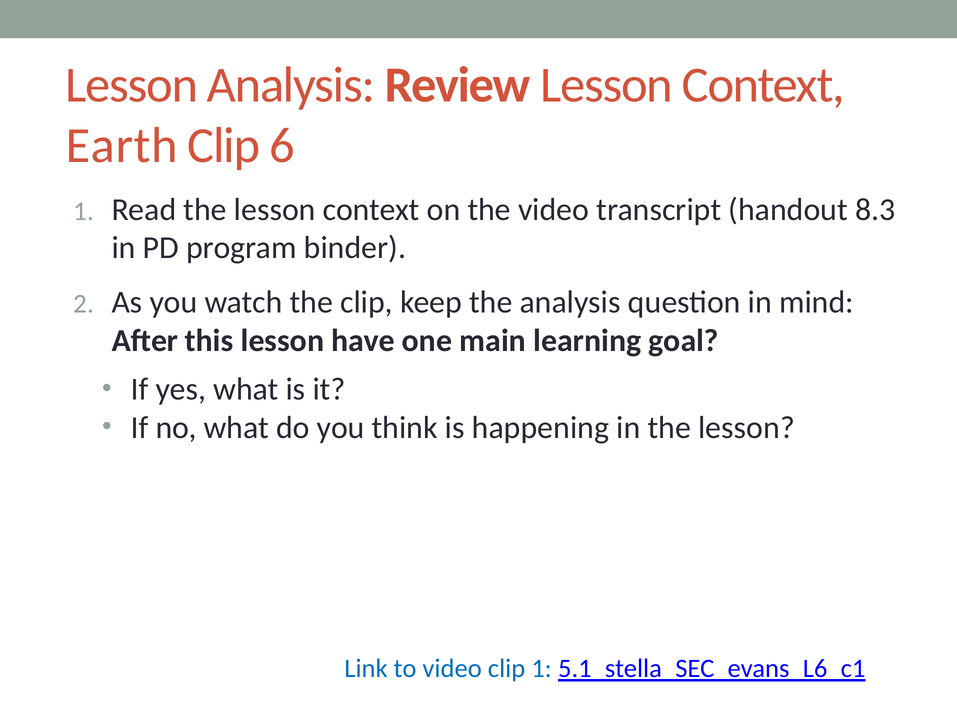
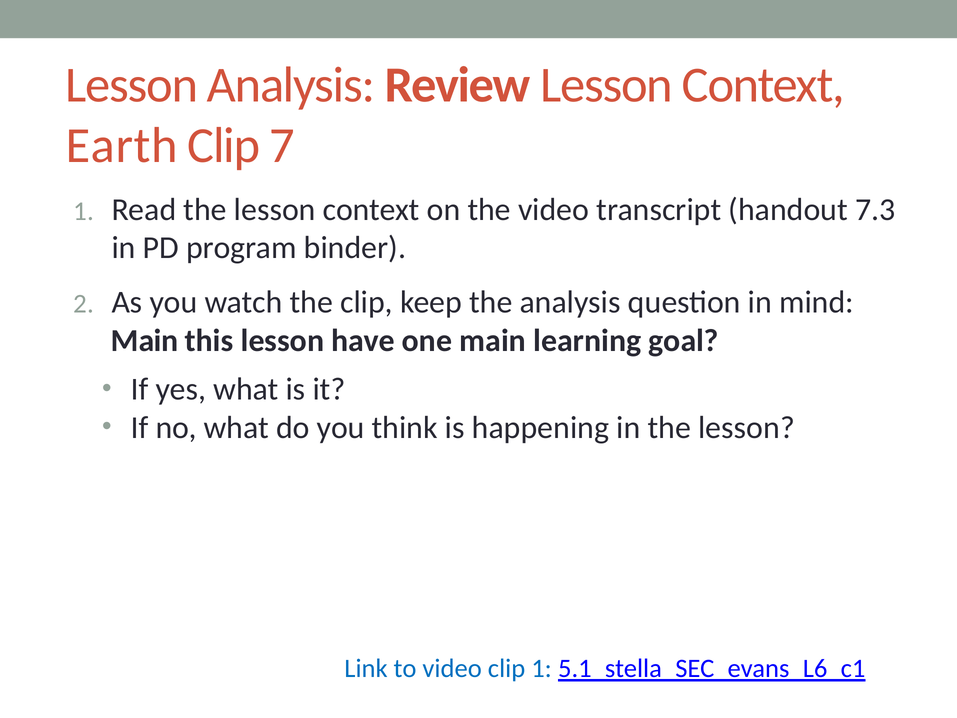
6: 6 -> 7 (282, 145)
8.3: 8.3 -> 7.3 (875, 210)
After: After -> Main (145, 340)
